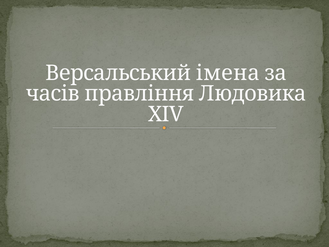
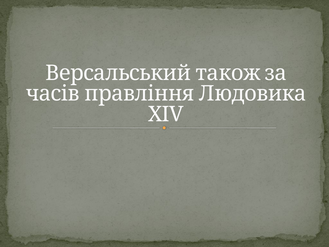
імена: імена -> також (228, 73)
